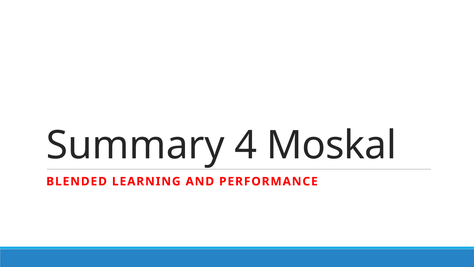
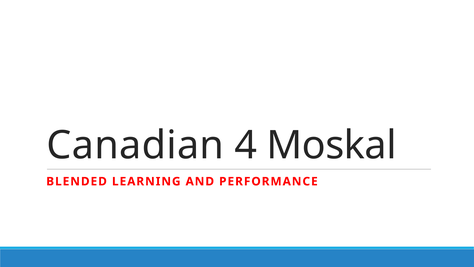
Summary: Summary -> Canadian (135, 145)
